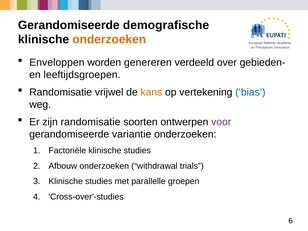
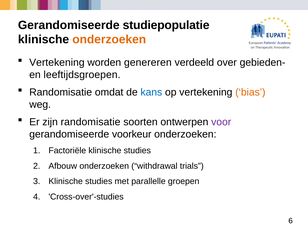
demografische: demografische -> studiepopulatie (166, 25)
Enveloppen: Enveloppen -> Vertekening (57, 62)
vrijwel: vrijwel -> omdat (109, 92)
kans colour: orange -> blue (151, 92)
bias colour: blue -> orange (250, 92)
variantie: variantie -> voorkeur (132, 134)
